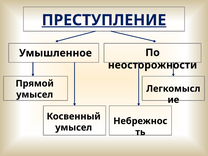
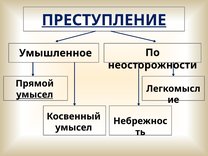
умысел underline: none -> present (35, 95)
